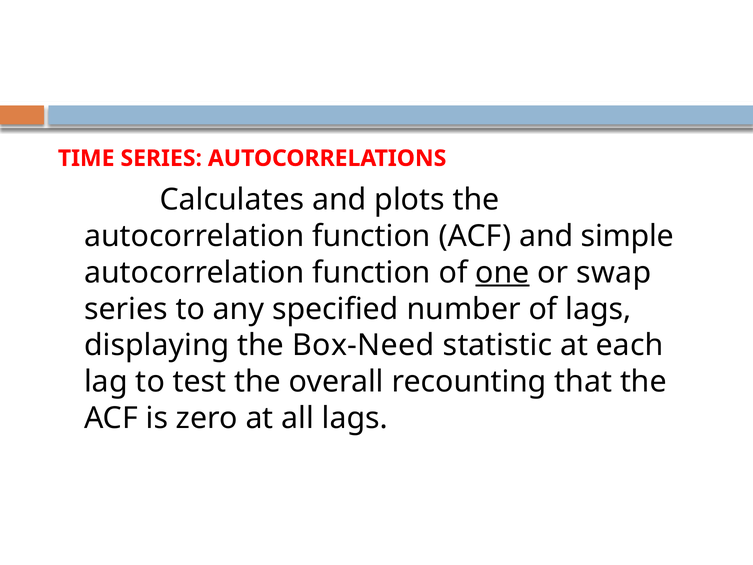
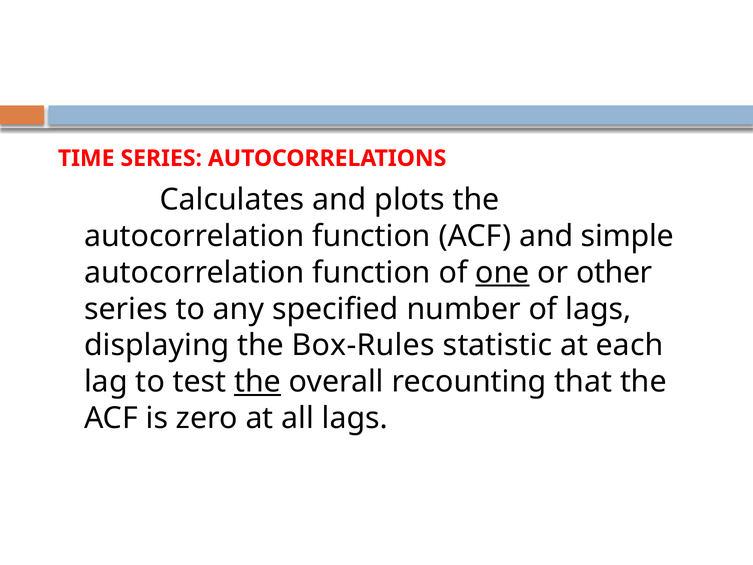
swap: swap -> other (614, 272)
Box-Need: Box-Need -> Box-Rules (363, 345)
the underline: none -> present (258, 382)
